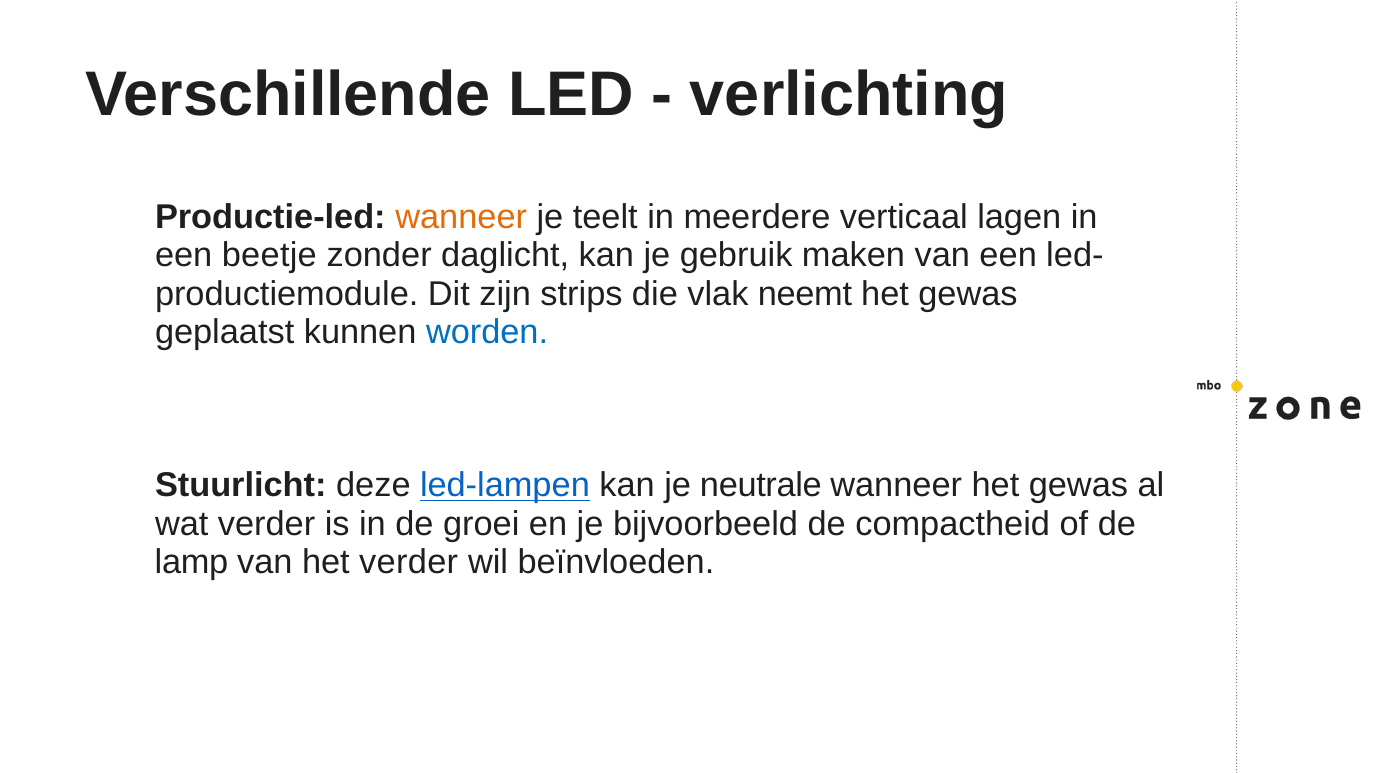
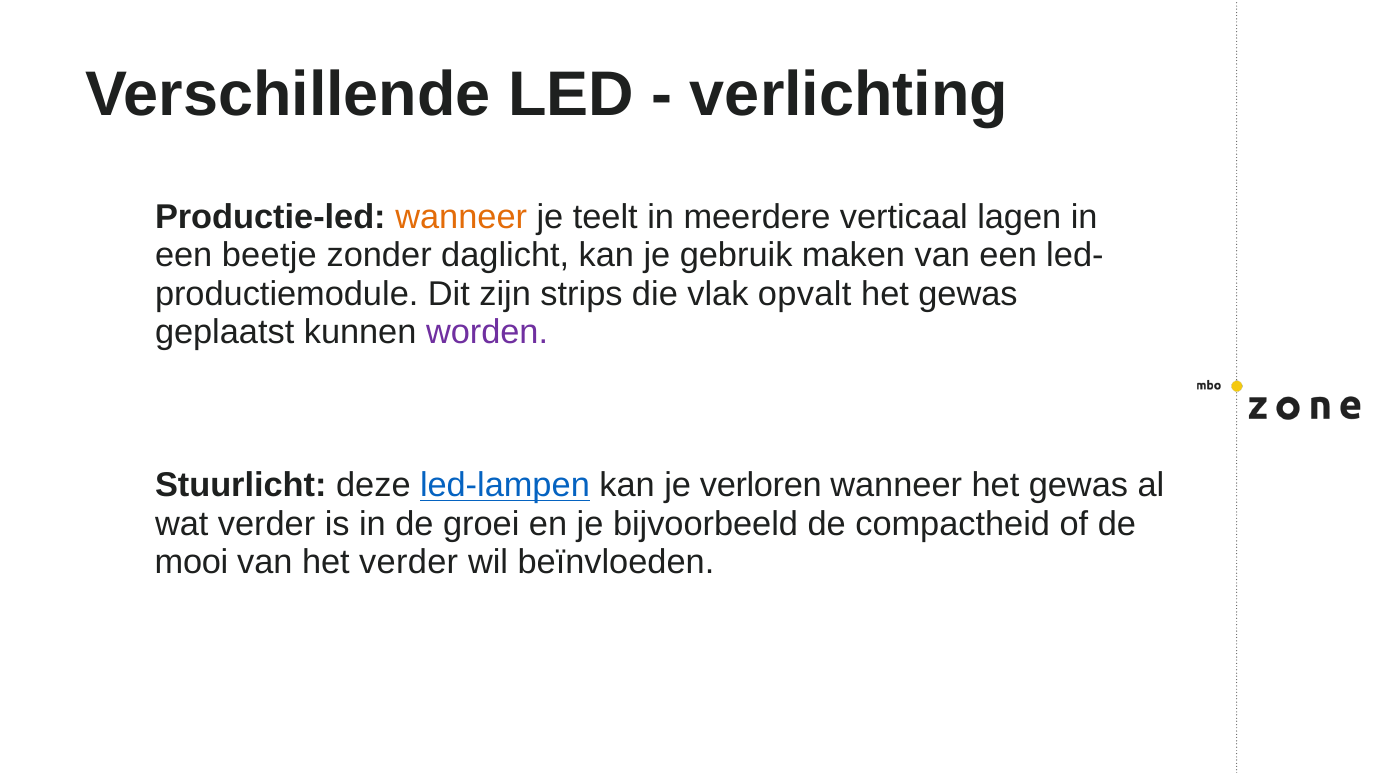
neemt: neemt -> opvalt (805, 294)
worden colour: blue -> purple (487, 332)
neutrale: neutrale -> verloren (761, 485)
lamp: lamp -> mooi (191, 562)
